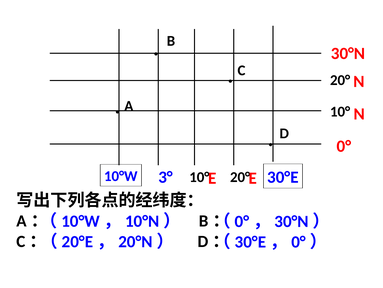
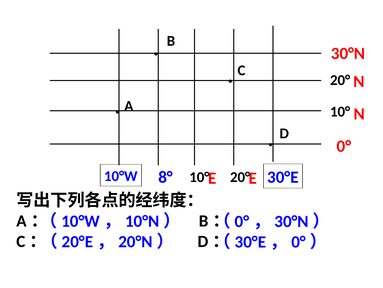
3°: 3° -> 8° (166, 177)
